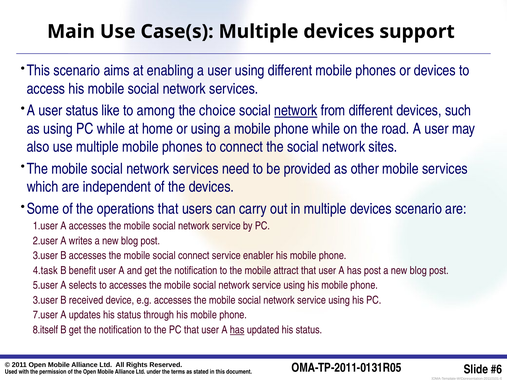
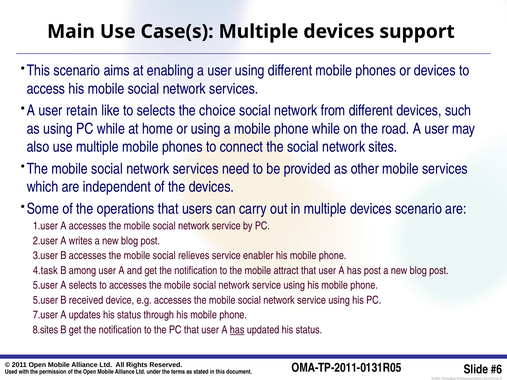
user status: status -> retain (82, 111)
to among: among -> selects (156, 111)
network underline: present -> none (296, 111)
social connect: connect -> relieves (194, 256)
benefit: benefit -> among (82, 271)
3.user: 3.user -> 5.user (45, 300)
8.itself: 8.itself -> 8.sites (45, 330)
